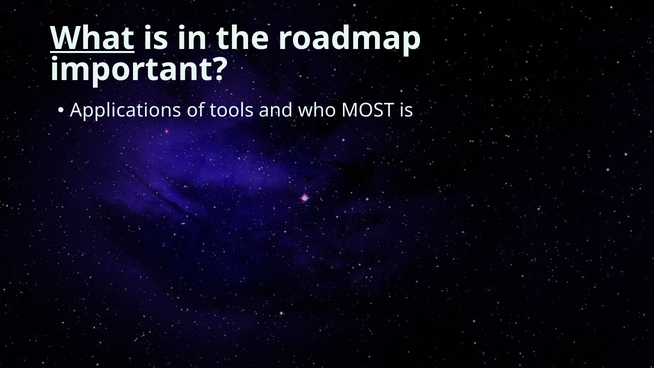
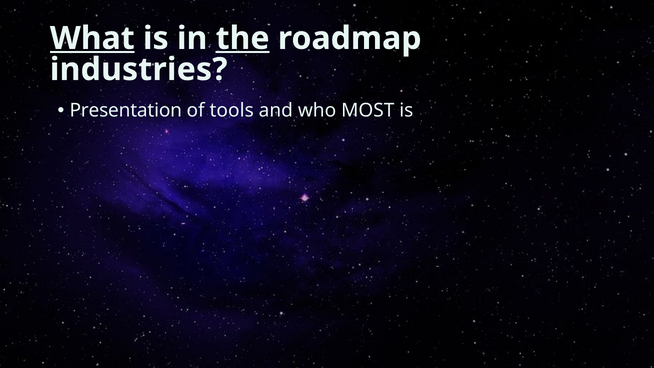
the underline: none -> present (243, 38)
important: important -> industries (139, 69)
Applications: Applications -> Presentation (126, 111)
